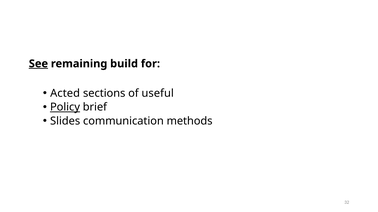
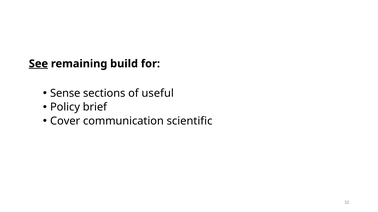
Acted: Acted -> Sense (65, 94)
Policy underline: present -> none (65, 107)
Slides: Slides -> Cover (65, 121)
methods: methods -> scientific (190, 121)
